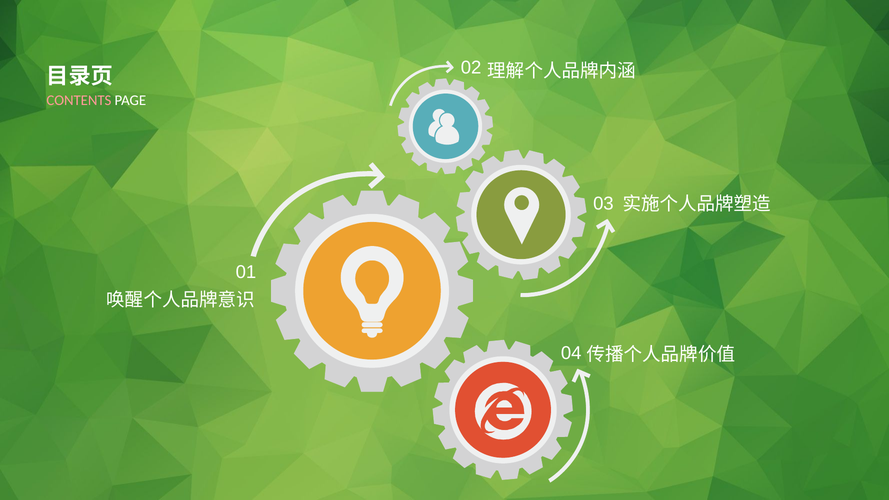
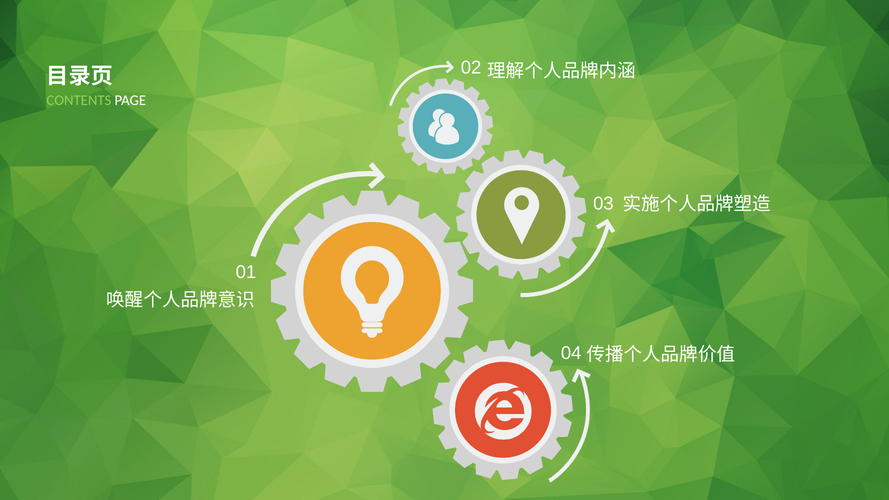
CONTENTS colour: pink -> light green (79, 100)
